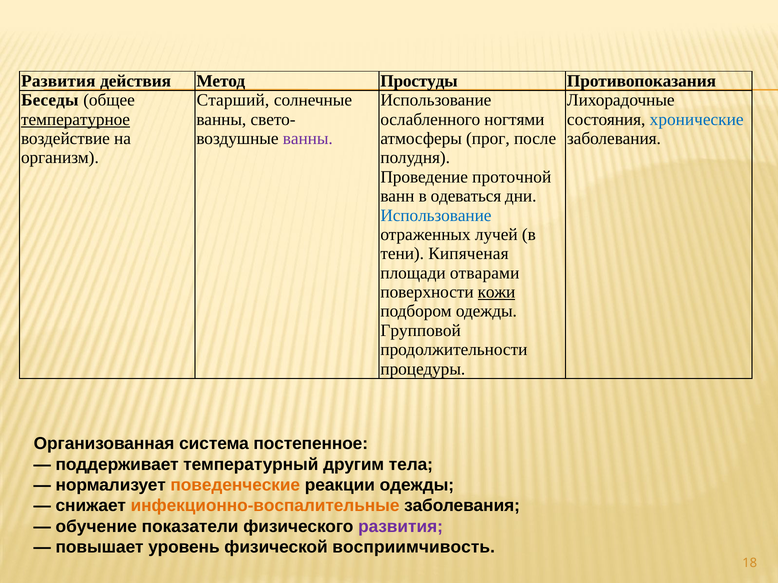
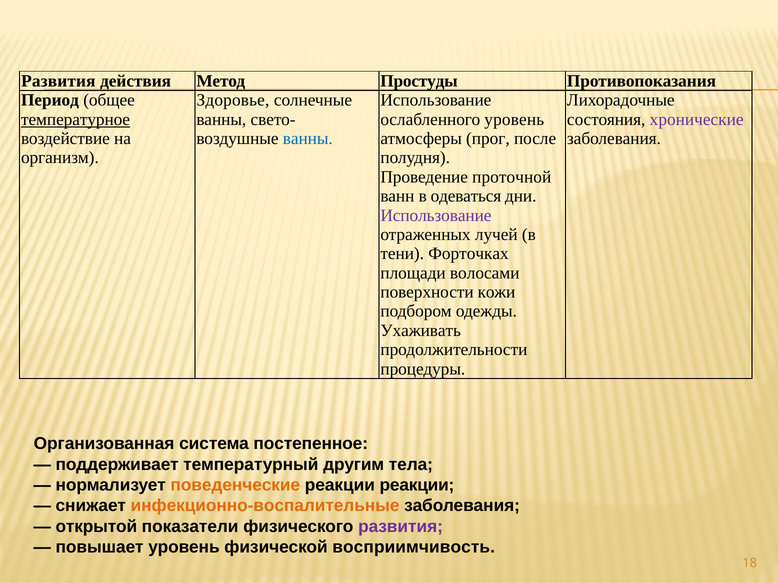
Беседы: Беседы -> Период (50, 100)
Старший: Старший -> Здоровье (233, 100)
ослабленного ногтями: ногтями -> уровень (514, 119)
хронические colour: blue -> purple (697, 119)
ванны colour: purple -> blue (308, 139)
Использование colour: blue -> purple (436, 216)
Кипяченая: Кипяченая -> Форточках (469, 254)
отварами: отварами -> волосами (485, 273)
кожи underline: present -> none (497, 292)
Групповой: Групповой -> Ухаживать (421, 331)
реакции одежды: одежды -> реакции (417, 485)
обучение: обучение -> открытой (96, 527)
